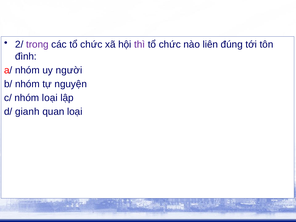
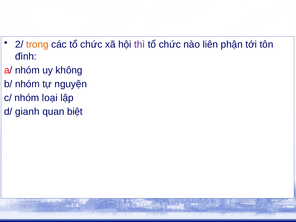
trong colour: purple -> orange (37, 45)
đúng: đúng -> phận (232, 45)
người: người -> không (69, 70)
quan loại: loại -> biệt (75, 112)
